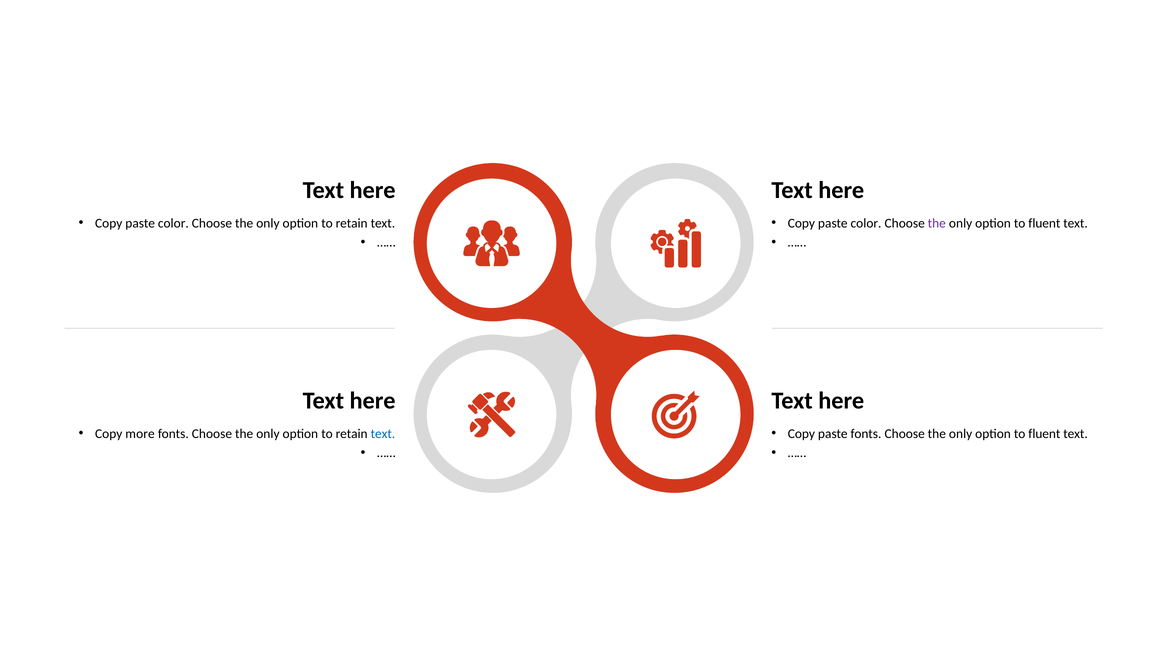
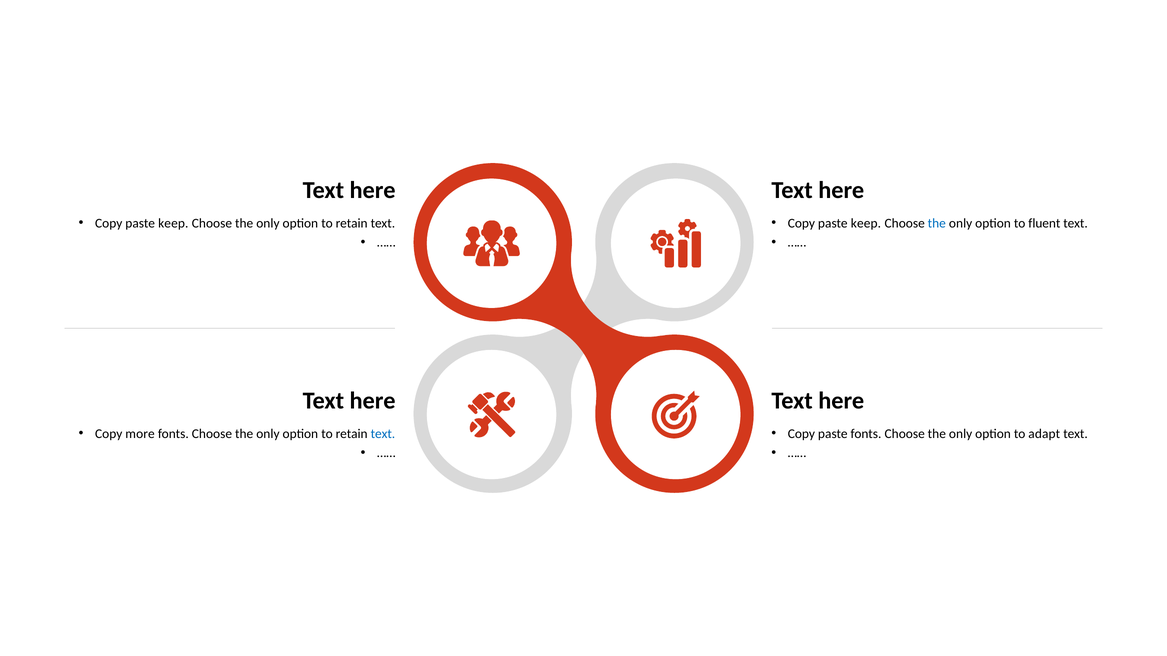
color: color -> keep (173, 223)
color: color -> keep (866, 223)
the colour: purple -> blue (937, 223)
fluent: fluent -> adapt (1044, 434)
